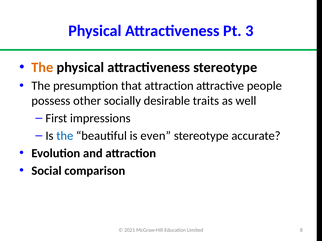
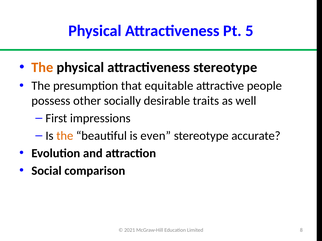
3: 3 -> 5 (249, 31)
that attraction: attraction -> equitable (169, 86)
the colour: blue -> orange (65, 136)
